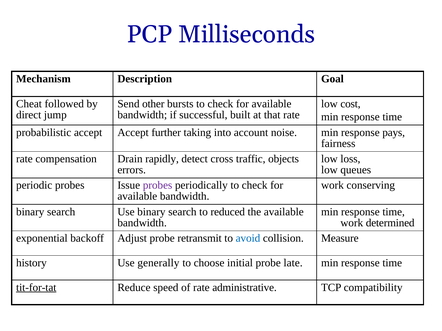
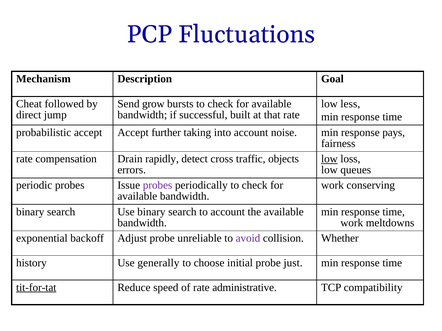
Milliseconds: Milliseconds -> Fluctuations (247, 35)
other: other -> grow (153, 104)
cost: cost -> less (350, 104)
low underline: none -> present (329, 159)
to reduced: reduced -> account (228, 212)
determined: determined -> meltdowns (390, 223)
retransmit: retransmit -> unreliable (200, 239)
avoid colour: blue -> purple (248, 239)
Measure: Measure -> Whether (340, 239)
late: late -> just (293, 263)
